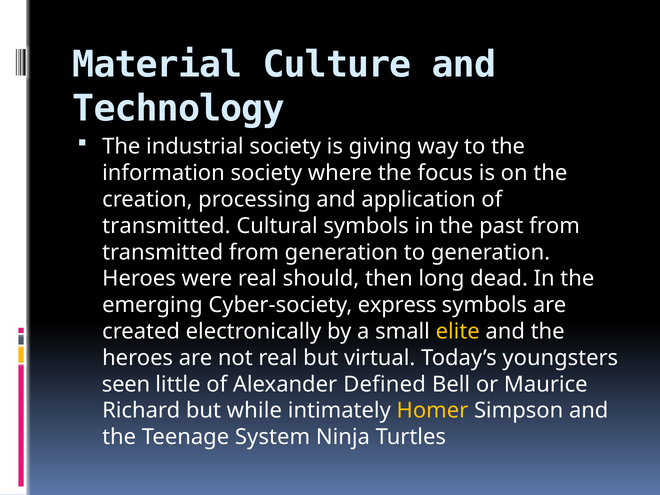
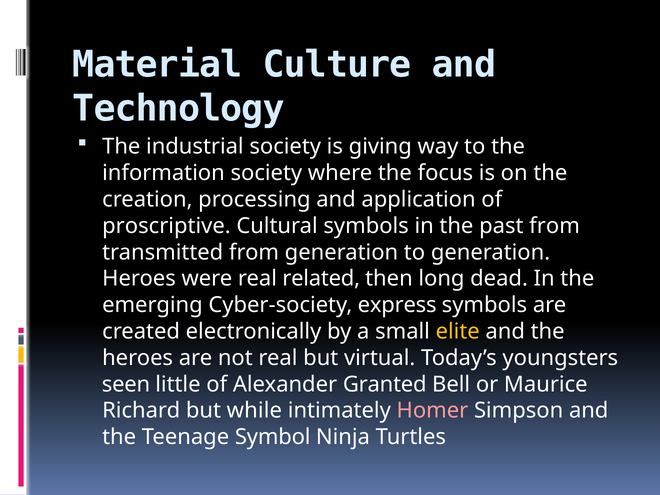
transmitted: transmitted -> proscriptive (166, 226)
should: should -> related (321, 279)
Defined: Defined -> Granted (385, 384)
Homer colour: yellow -> pink (432, 411)
System: System -> Symbol (273, 437)
